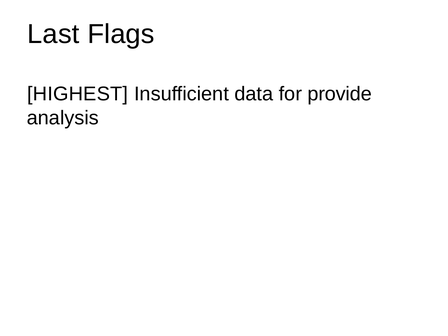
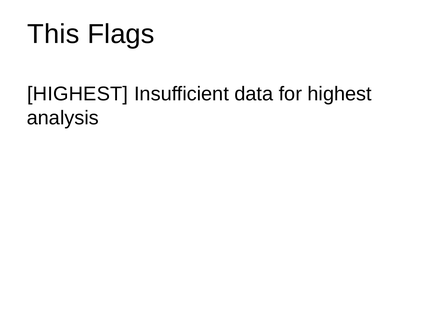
Last: Last -> This (53, 34)
for provide: provide -> highest (340, 94)
